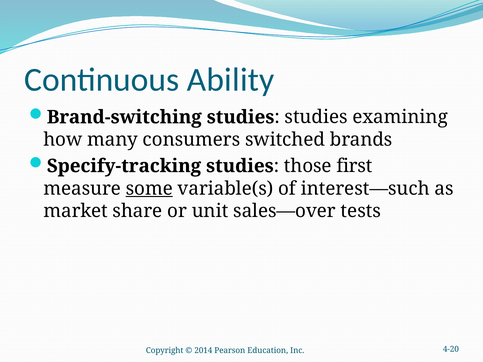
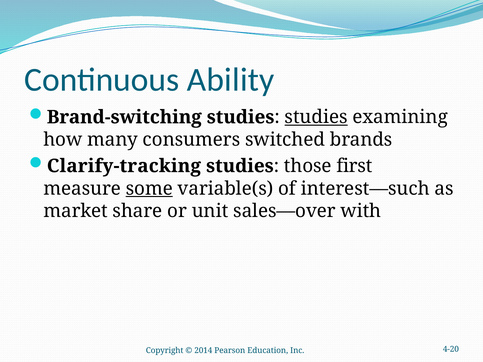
studies underline: none -> present (316, 117)
Specify-tracking: Specify-tracking -> Clarify-tracking (124, 166)
tests: tests -> with (361, 211)
